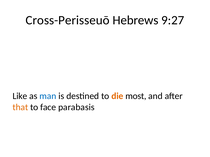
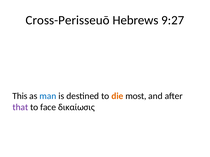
Like: Like -> This (20, 96)
that colour: orange -> purple (20, 108)
parabasis: parabasis -> δικαίωσις (76, 108)
